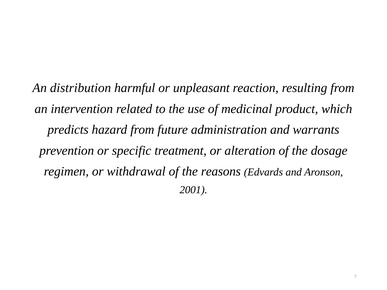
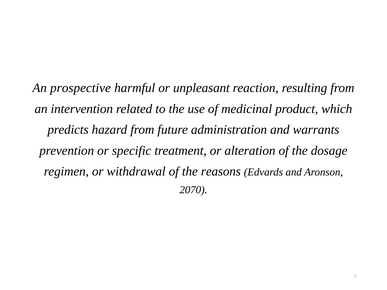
distribution: distribution -> prospective (81, 88)
2001: 2001 -> 2070 (193, 190)
